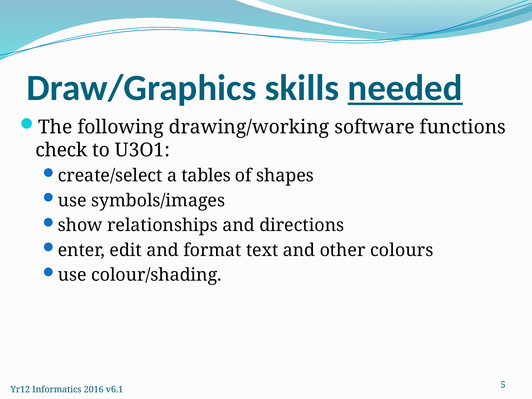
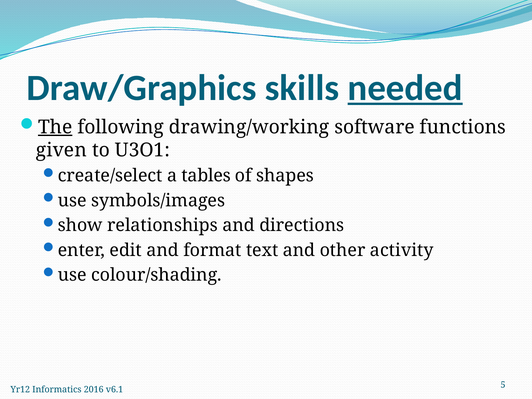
The underline: none -> present (55, 127)
check: check -> given (61, 150)
colours: colours -> activity (402, 250)
